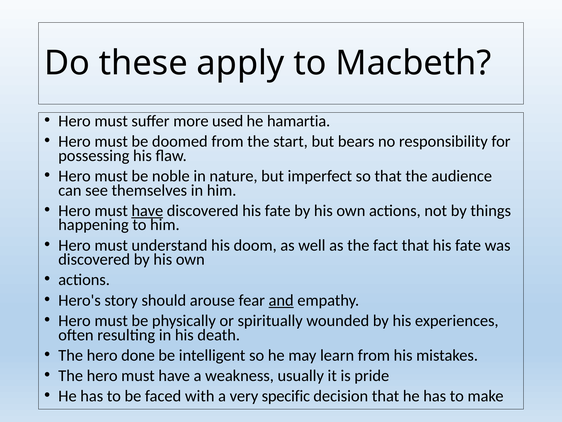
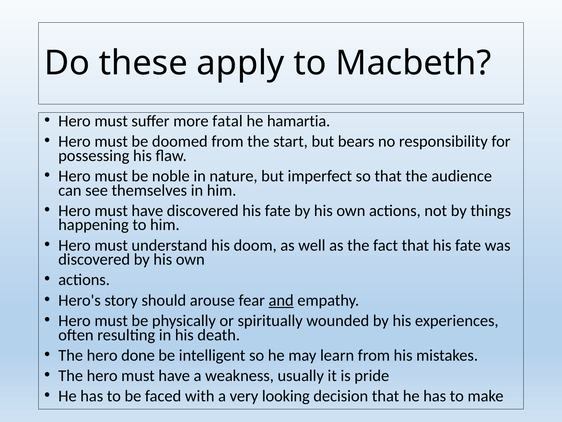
used: used -> fatal (228, 121)
have underline: present -> none (147, 210)
specific: specific -> looking (286, 396)
